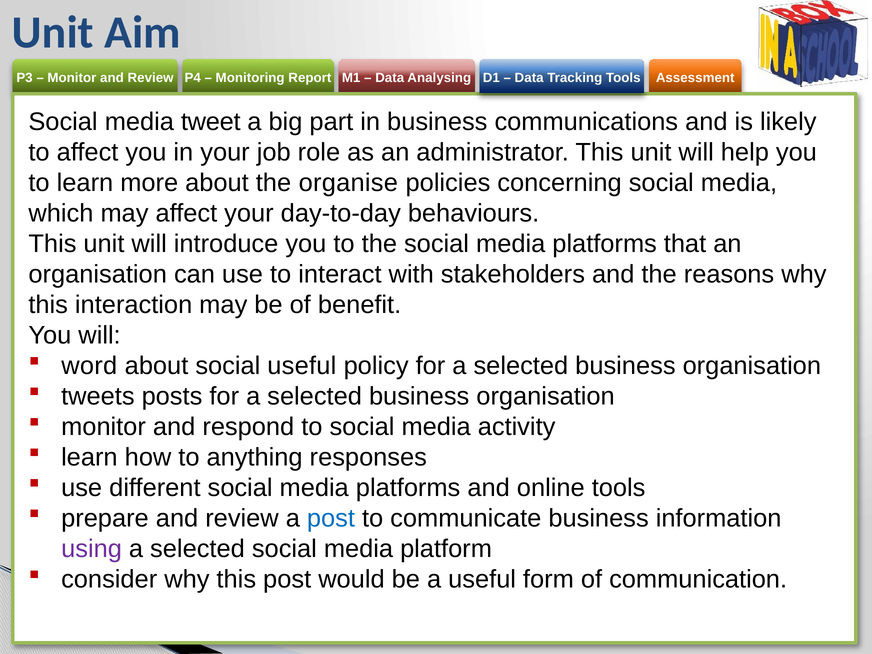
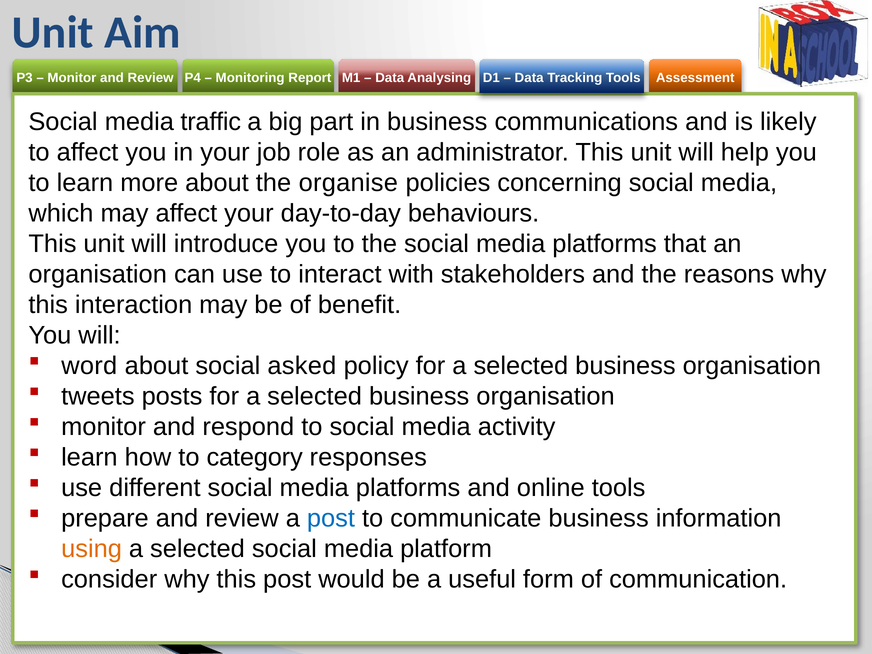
tweet: tweet -> traffic (211, 122)
social useful: useful -> asked (302, 366)
anything: anything -> category (255, 457)
using colour: purple -> orange (92, 549)
